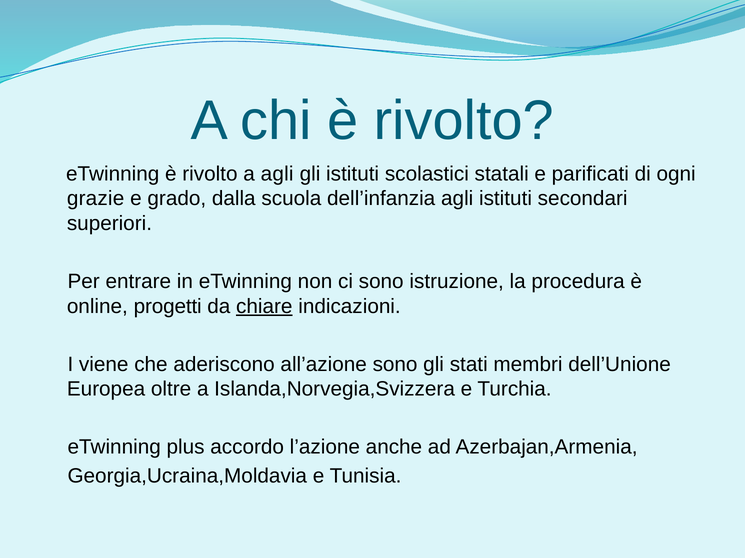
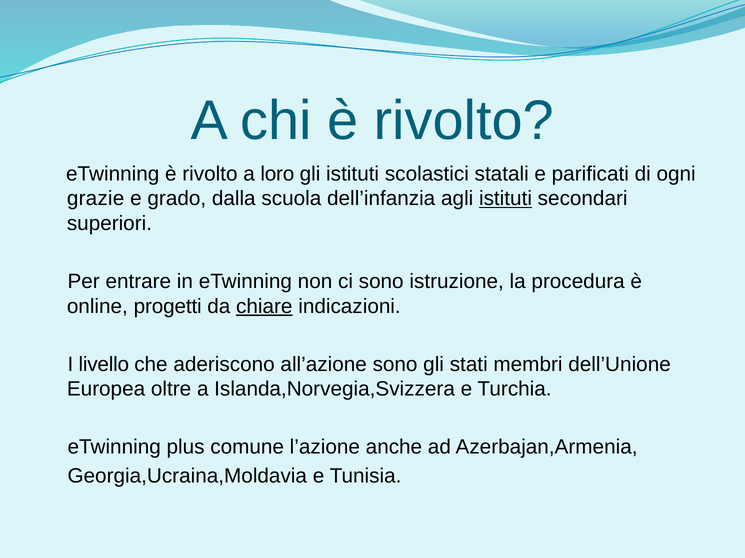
a agli: agli -> loro (277, 174)
istituti underline: none -> present (505, 199)
viene: viene -> livello (104, 365)
accordo: accordo -> comune (247, 448)
